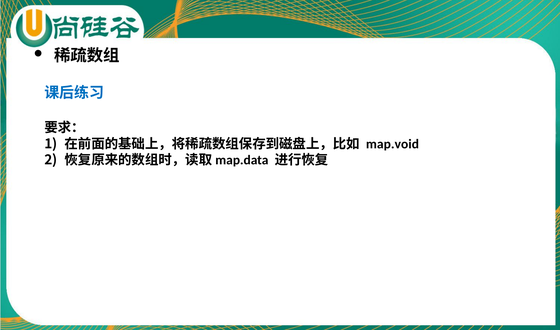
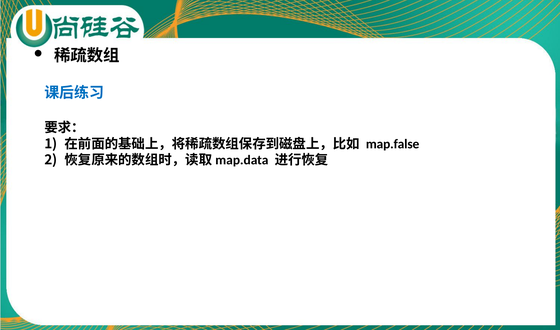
map.void: map.void -> map.false (393, 144)
